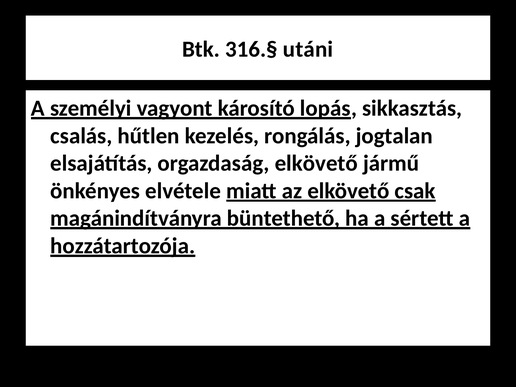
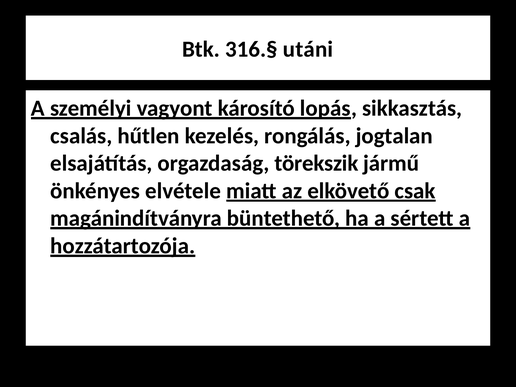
orgazdaság elkövető: elkövető -> törekszik (316, 163)
